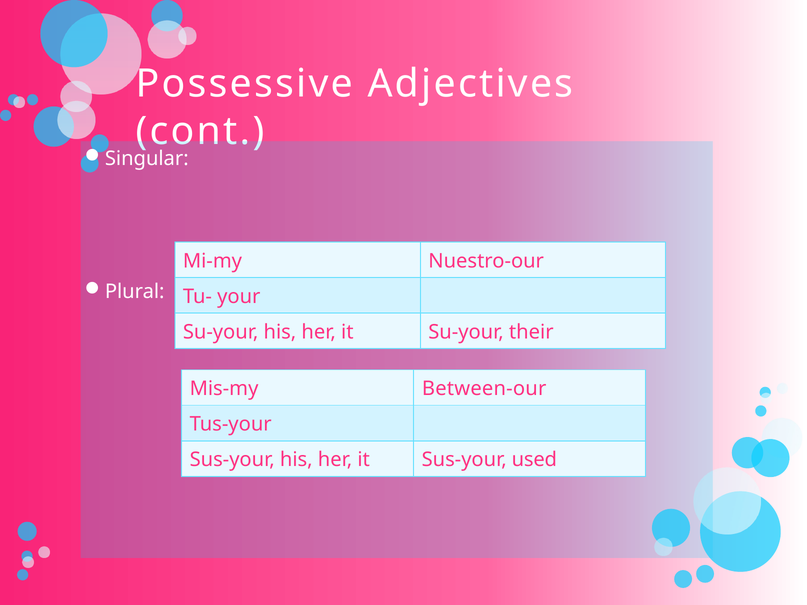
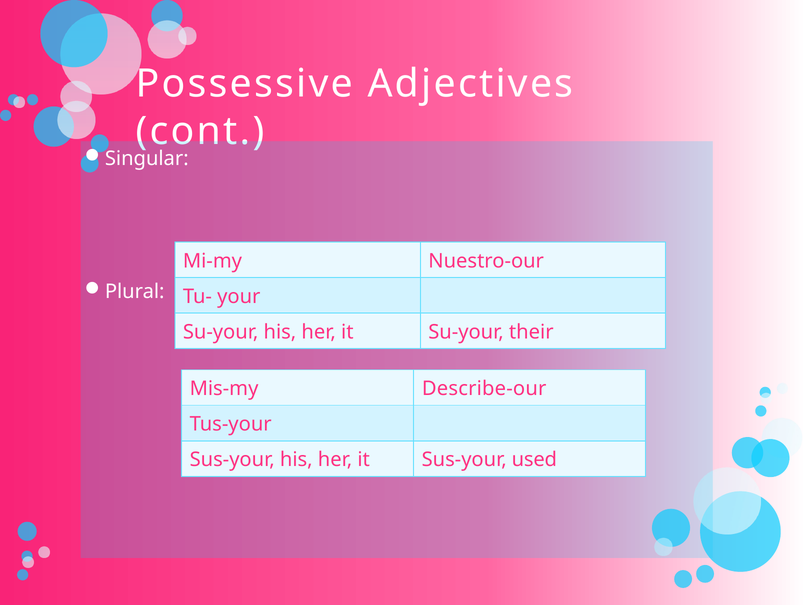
Between-our: Between-our -> Describe-our (484, 389)
